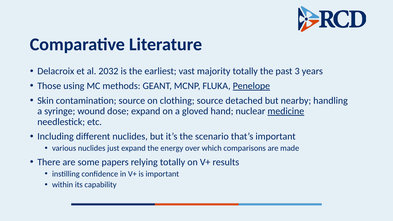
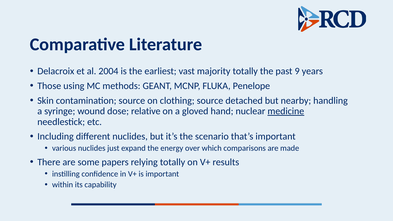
2032: 2032 -> 2004 (108, 71)
3: 3 -> 9 (297, 71)
Penelope underline: present -> none (251, 86)
dose expand: expand -> relative (146, 111)
